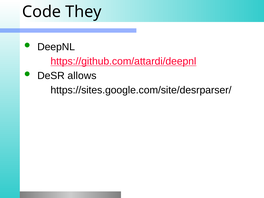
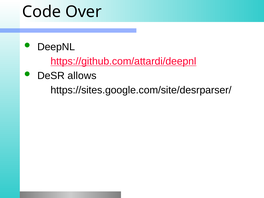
They: They -> Over (83, 12)
